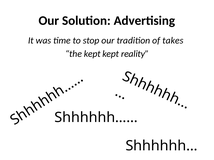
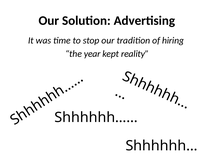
takes: takes -> hiring (173, 41)
the kept: kept -> year (92, 54)
